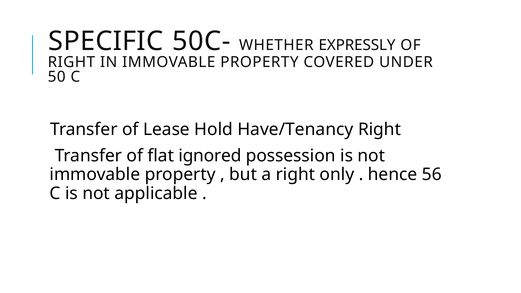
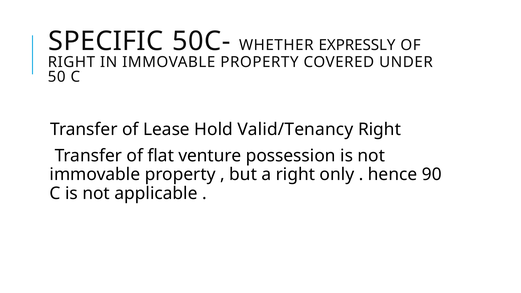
Have/Tenancy: Have/Tenancy -> Valid/Tenancy (295, 129)
ignored: ignored -> venture (210, 156)
56: 56 -> 90 (432, 175)
